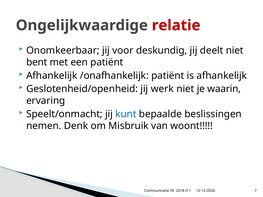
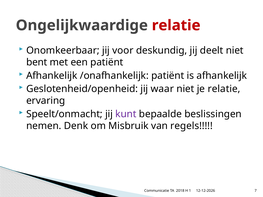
werk: werk -> waar (162, 89)
je waarin: waarin -> relatie (224, 89)
kunt colour: blue -> purple (126, 114)
woont: woont -> regels (192, 126)
